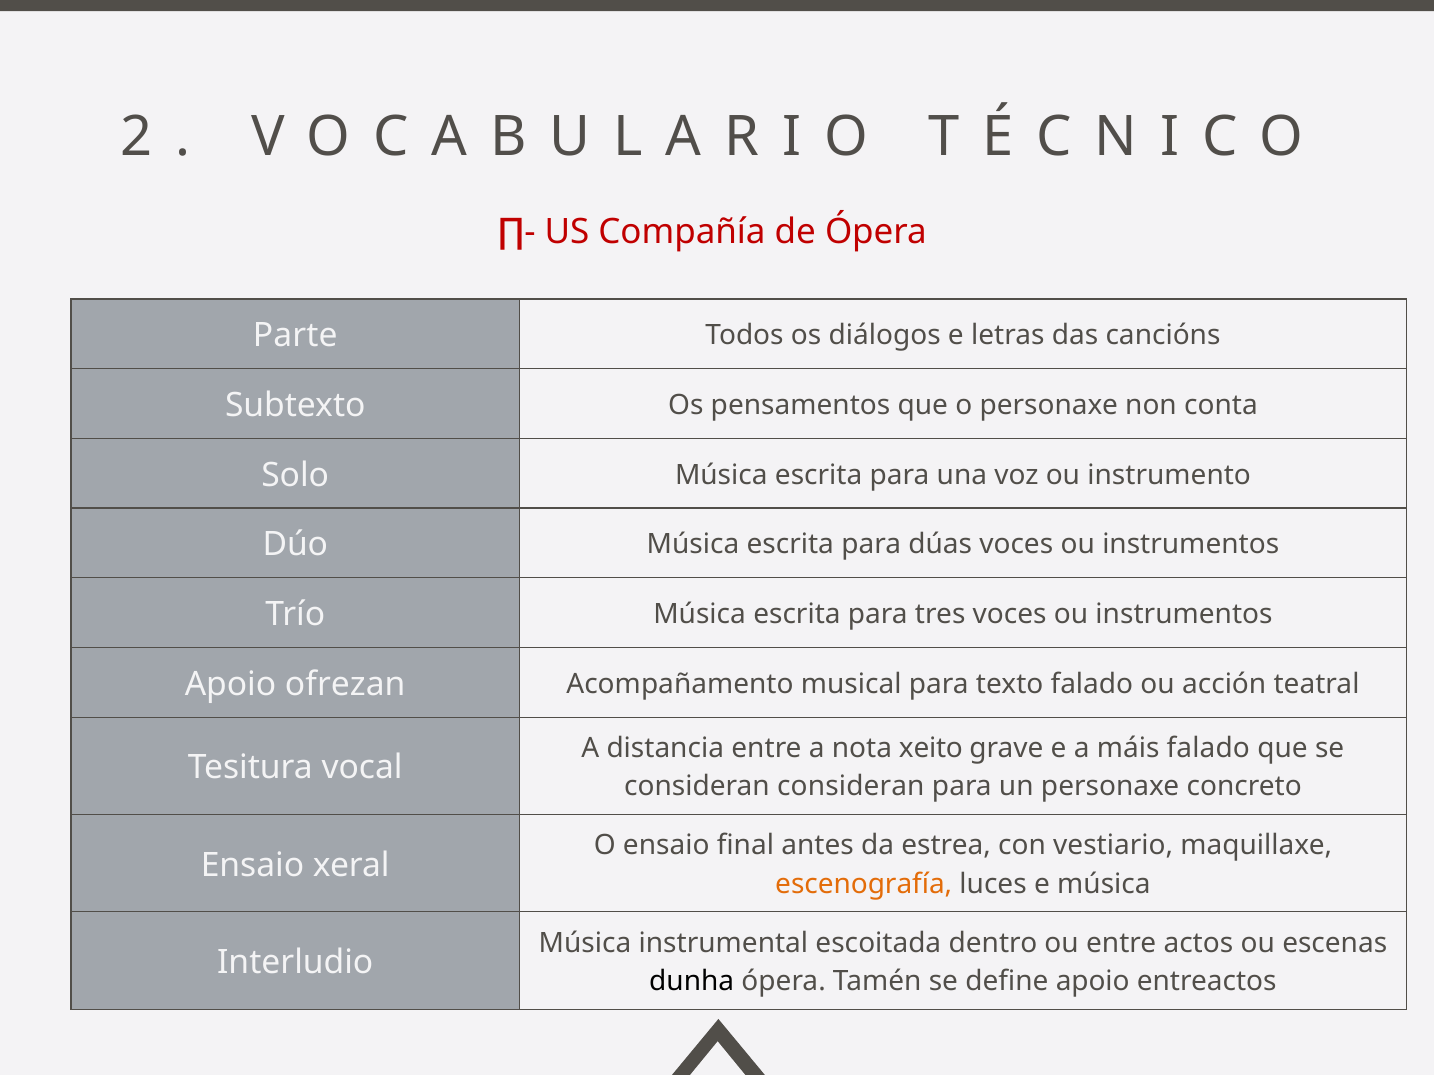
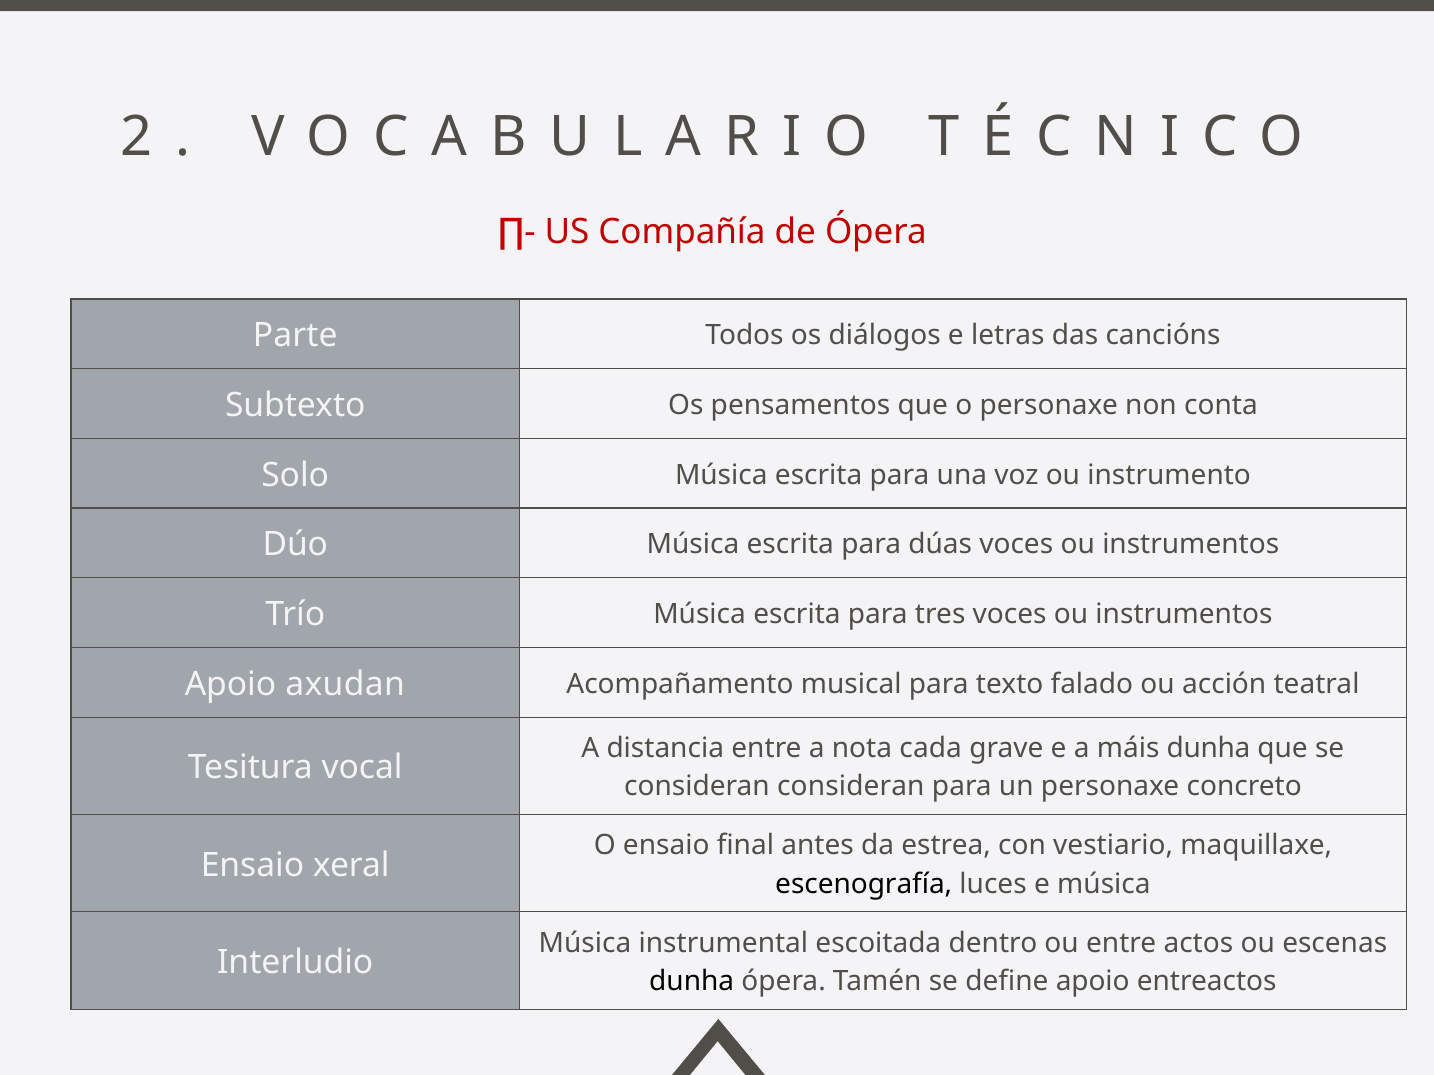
ofrezan: ofrezan -> axudan (345, 685)
xeito: xeito -> cada (931, 749)
máis falado: falado -> dunha (1209, 749)
escenografía colour: orange -> black (864, 884)
